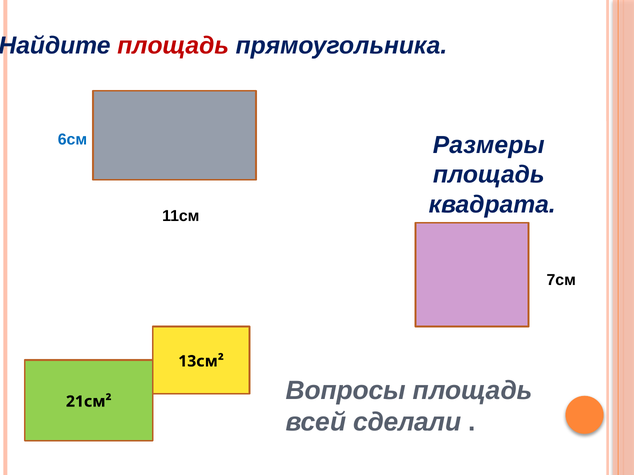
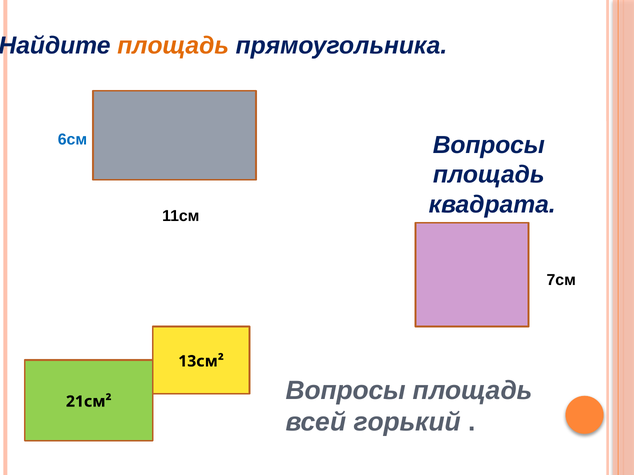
площадь colour: red -> orange (173, 46)
Размеры: Размеры -> Вопросы (489, 145)
сделали: сделали -> горький (407, 423)
